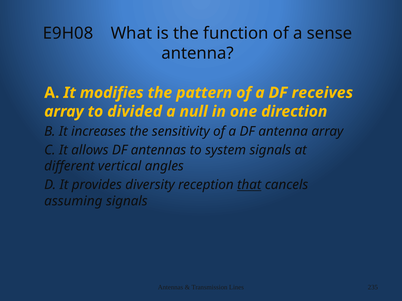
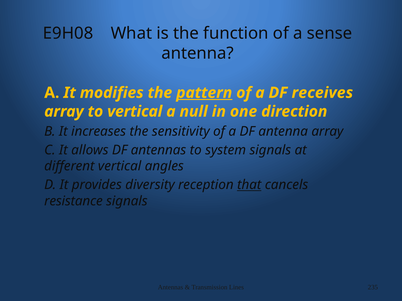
pattern underline: none -> present (204, 93)
to divided: divided -> vertical (135, 112)
assuming: assuming -> resistance (73, 201)
